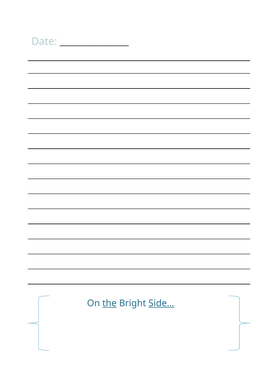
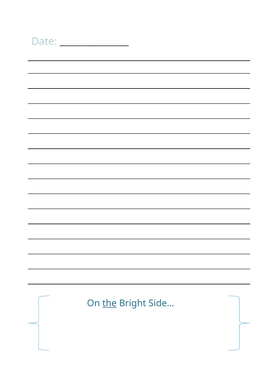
Side… underline: present -> none (161, 303)
